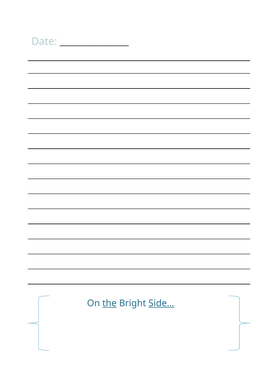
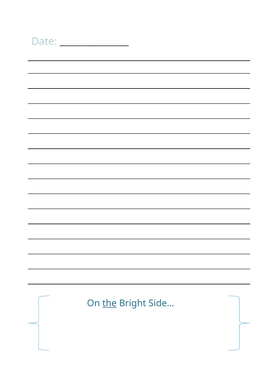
Side… underline: present -> none (161, 303)
